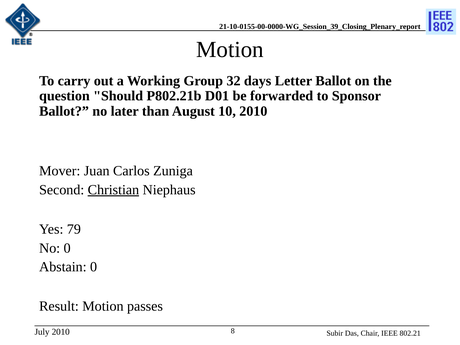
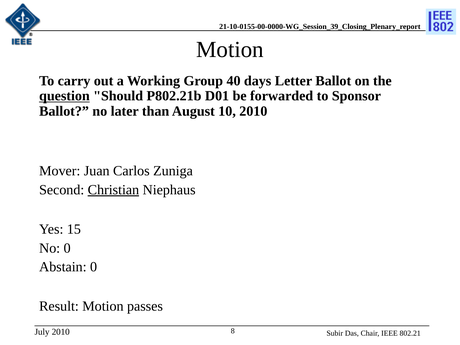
32: 32 -> 40 (234, 81)
question underline: none -> present (64, 96)
79: 79 -> 15 (74, 229)
